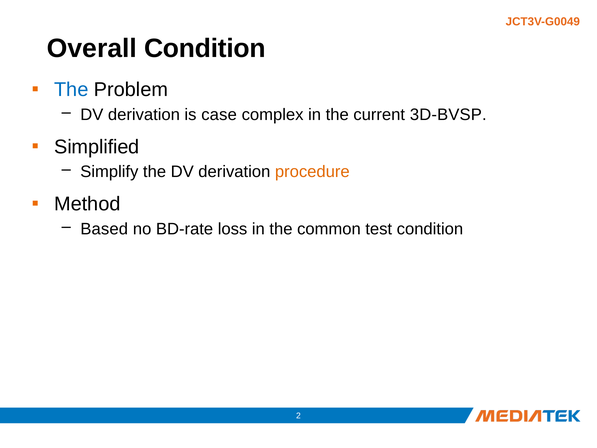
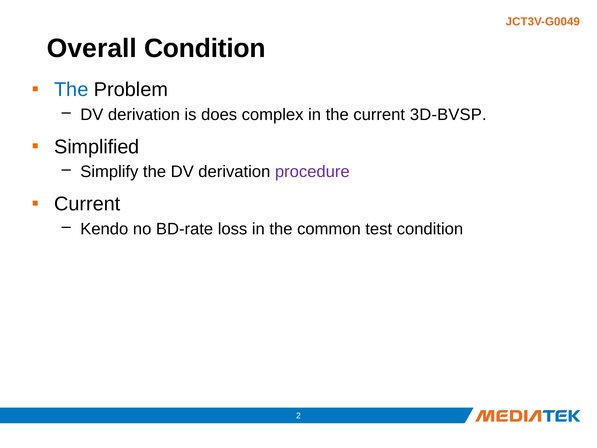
case: case -> does (219, 115)
procedure colour: orange -> purple (312, 172)
Method: Method -> Current (87, 204)
Based: Based -> Kendo (104, 229)
